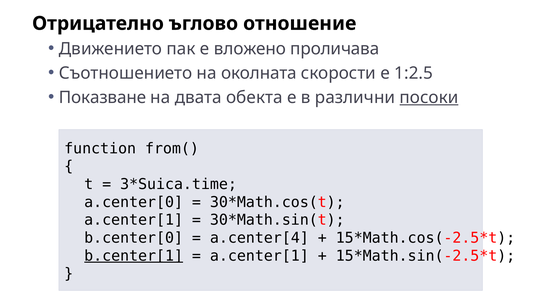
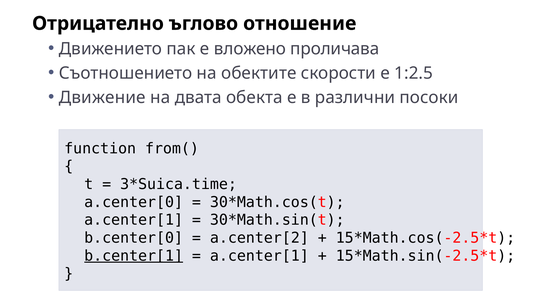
околната: околната -> обектите (259, 73)
Показване: Показване -> Движение (102, 97)
посоки underline: present -> none (429, 97)
a.center[4: a.center[4 -> a.center[2 (259, 238)
